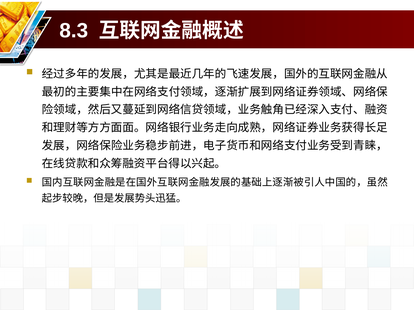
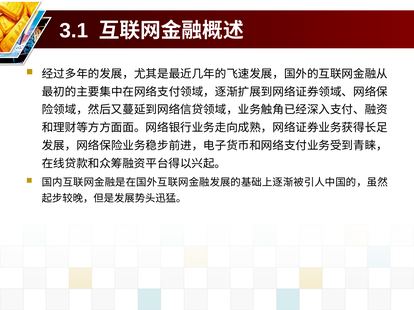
8.3: 8.3 -> 3.1 (74, 31)
